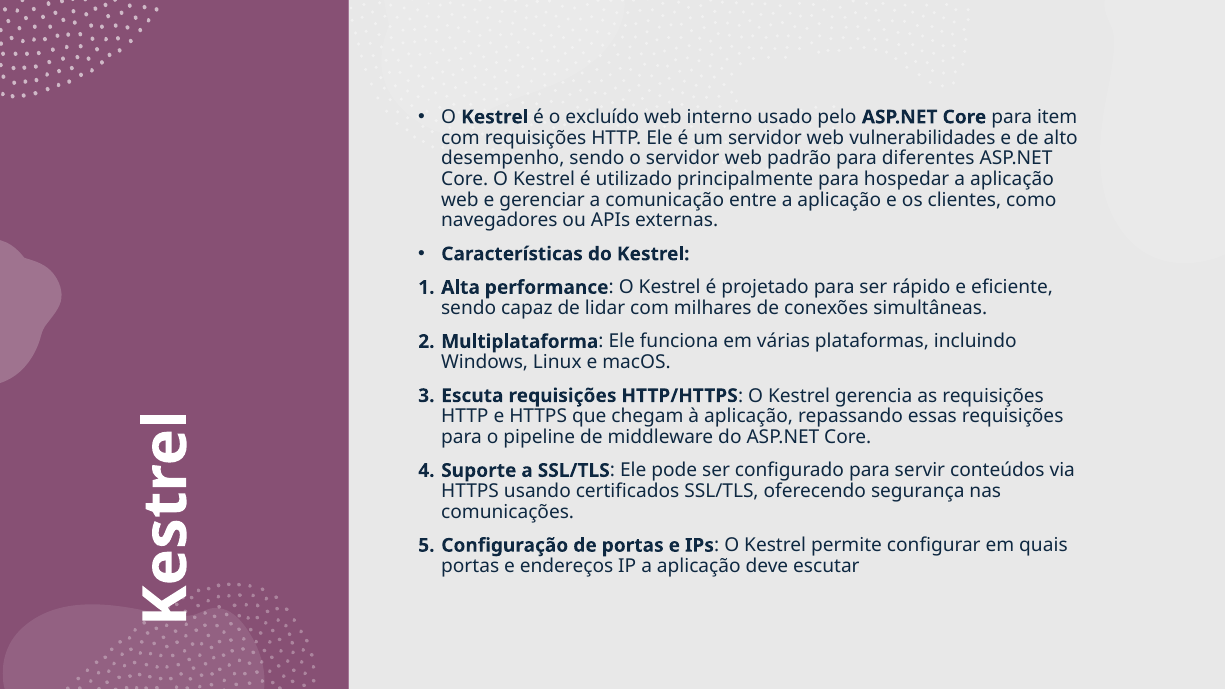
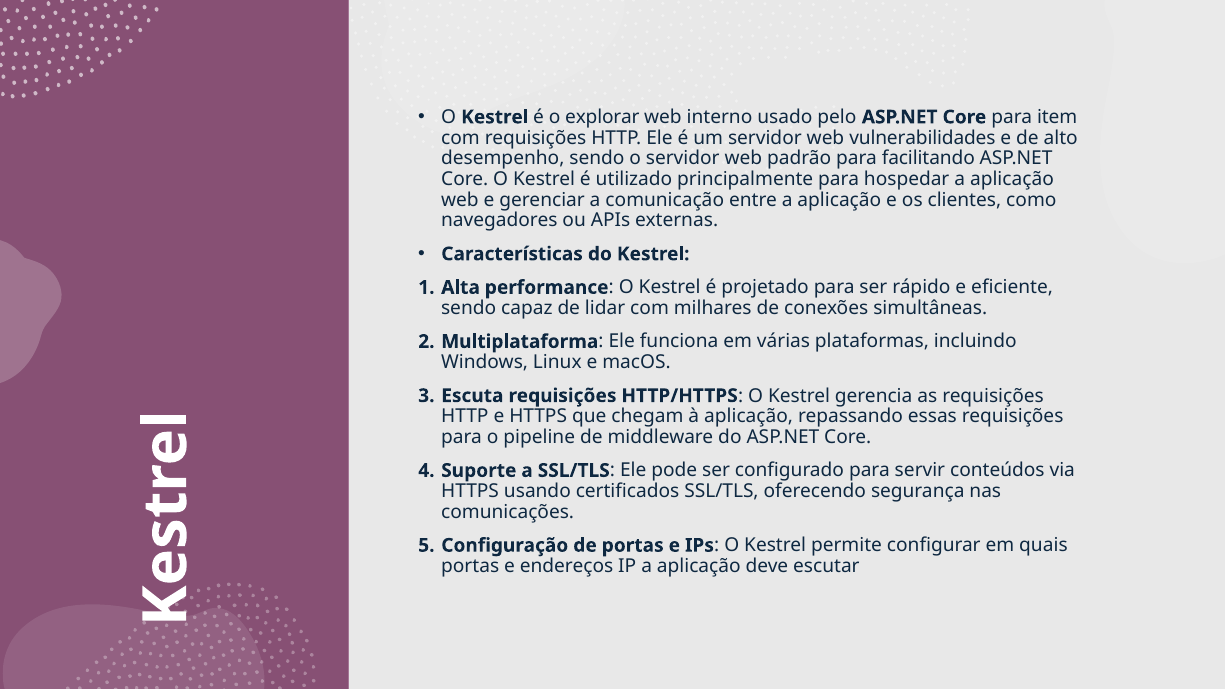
excluído: excluído -> explorar (602, 117)
diferentes: diferentes -> facilitando (928, 158)
